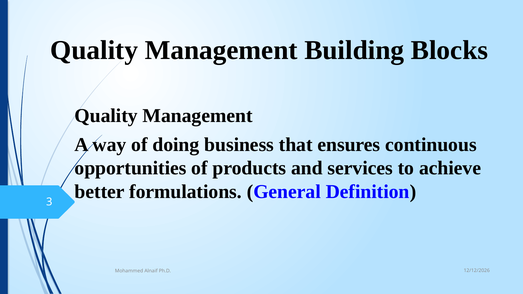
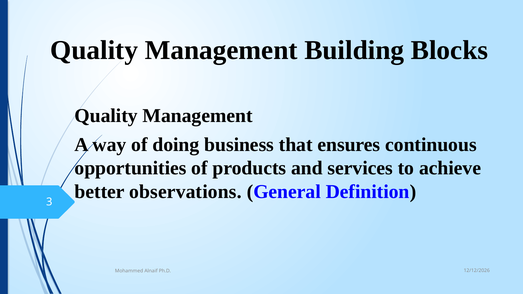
formulations: formulations -> observations (185, 192)
